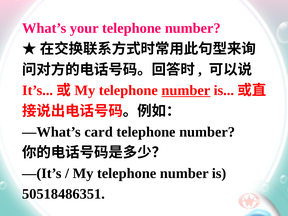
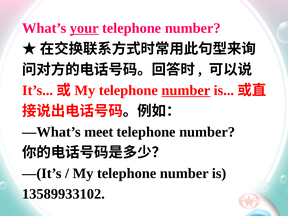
your underline: none -> present (84, 28)
card: card -> meet (99, 132)
50518486351: 50518486351 -> 13589933102 (63, 194)
